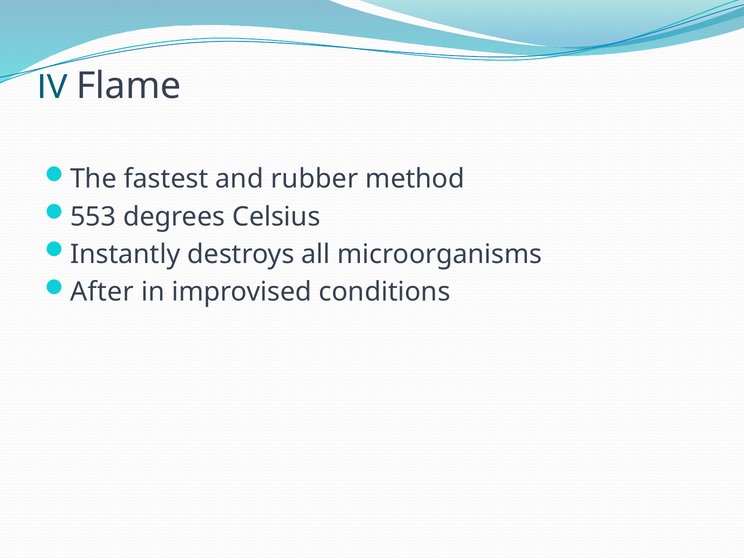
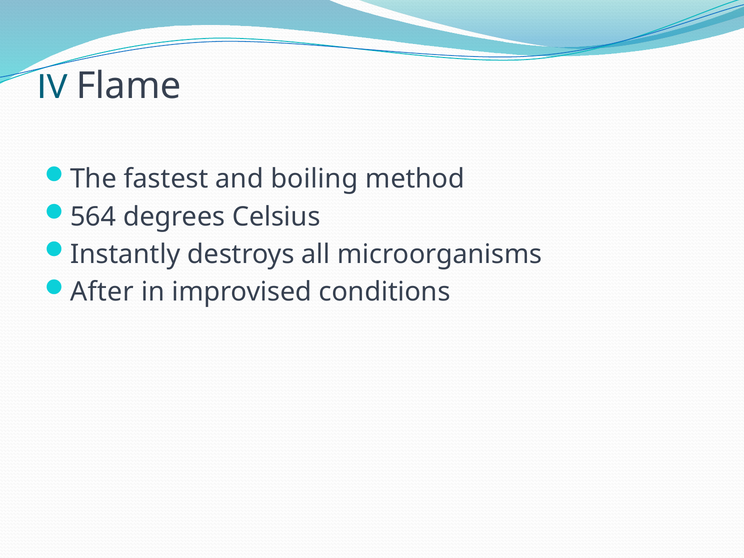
rubber: rubber -> boiling (314, 179)
553: 553 -> 564 (93, 217)
